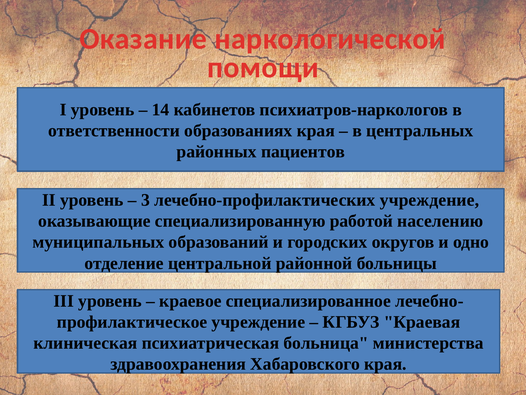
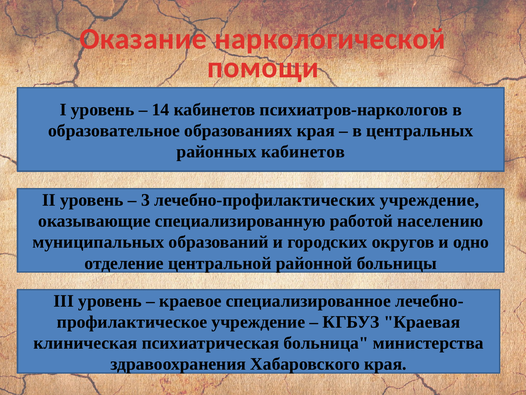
ответственности: ответственности -> образовательное (114, 131)
районных пациентов: пациентов -> кабинетов (303, 152)
